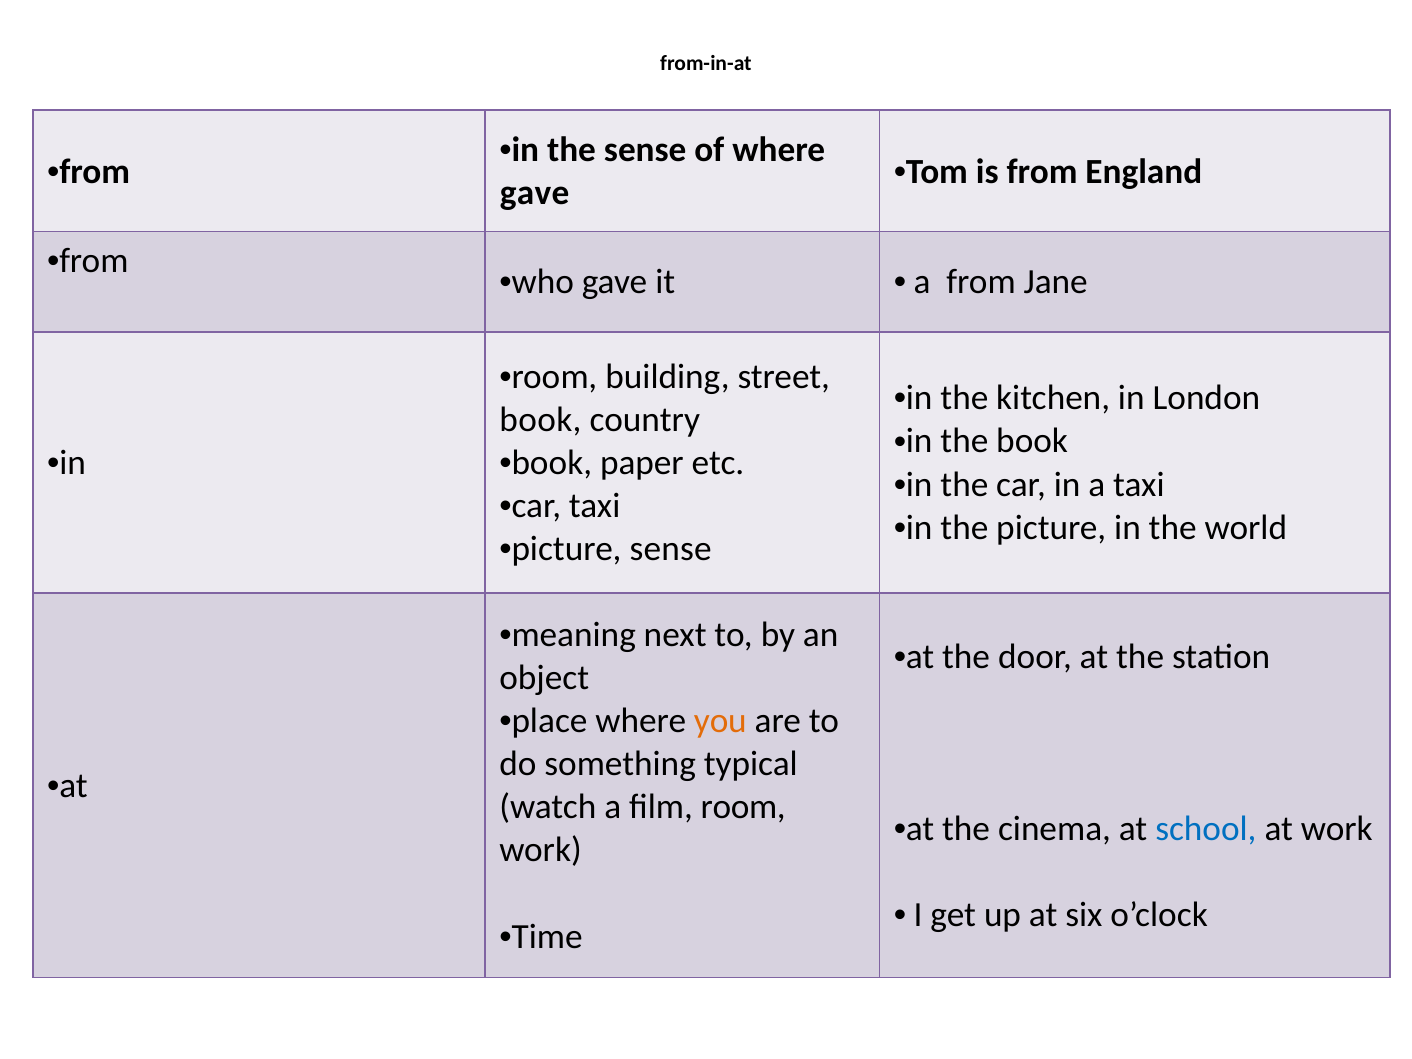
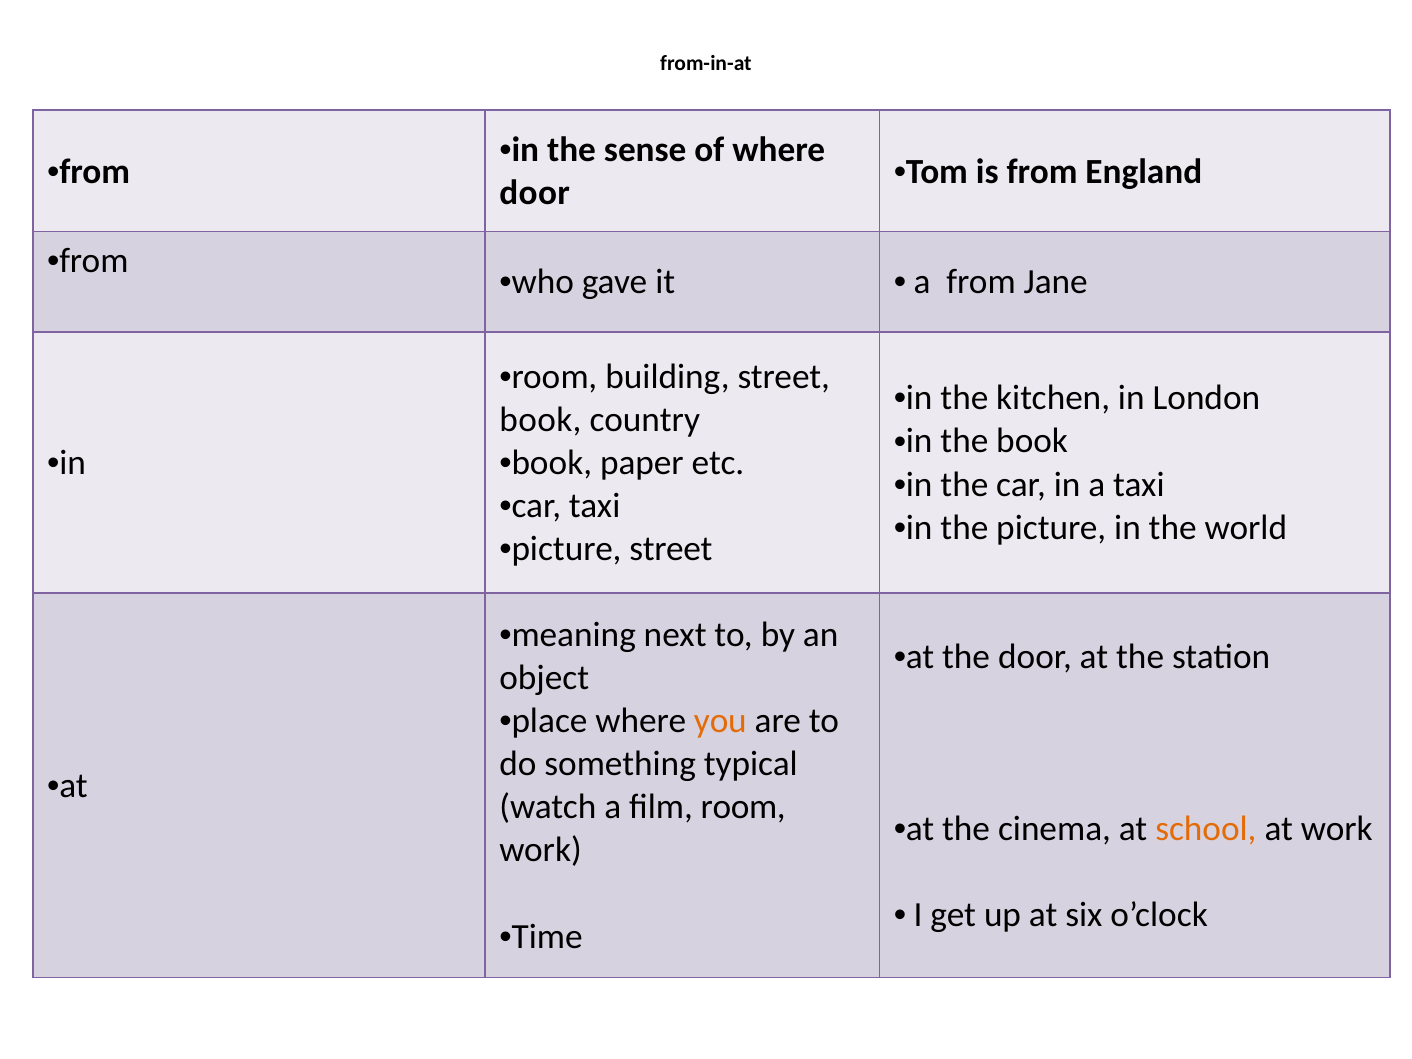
gave: gave -> door (535, 193)
picture sense: sense -> street (671, 549)
school colour: blue -> orange (1206, 829)
